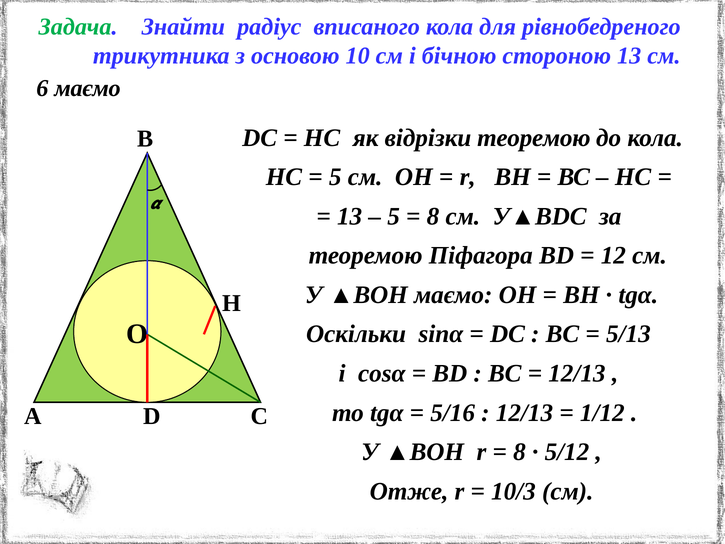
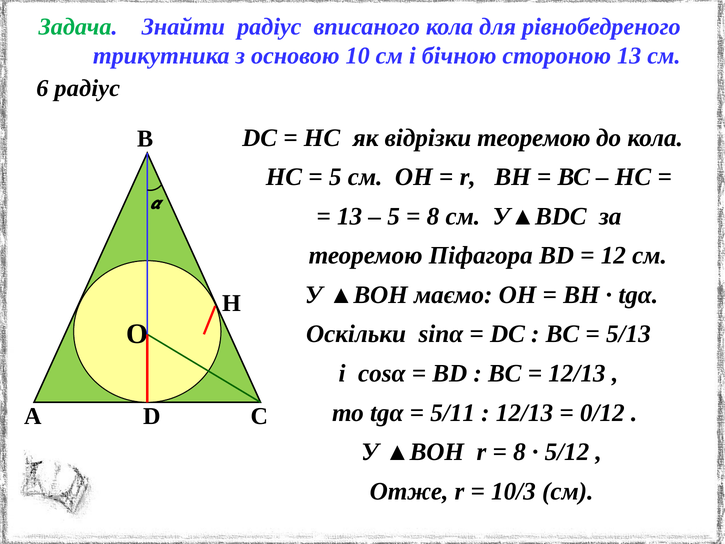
6 маємо: маємо -> радіус (87, 88)
5/16: 5/16 -> 5/11 (453, 413)
1/12: 1/12 -> 0/12 (602, 413)
